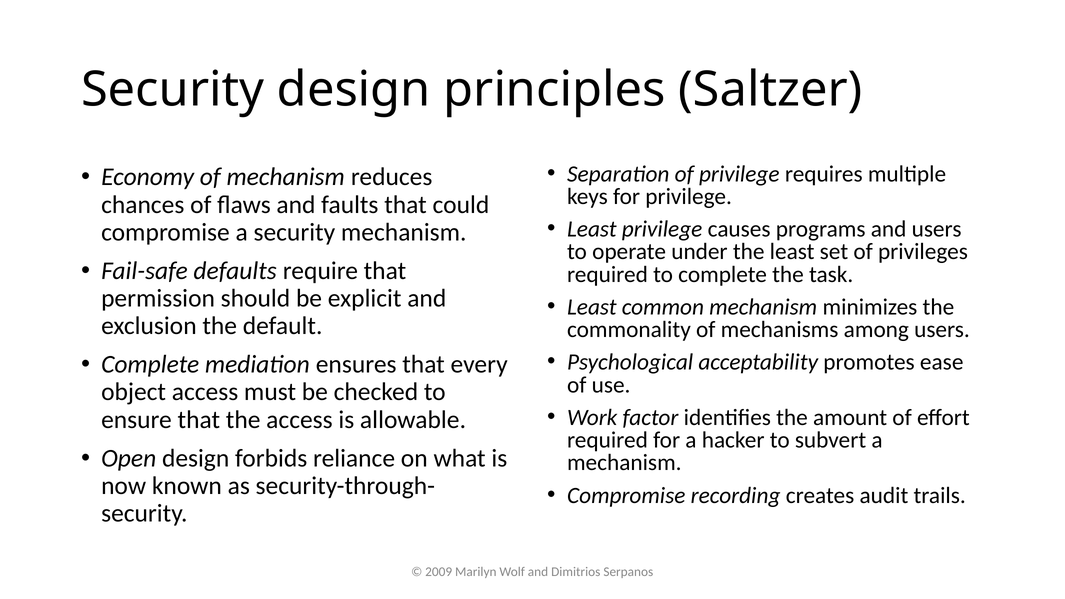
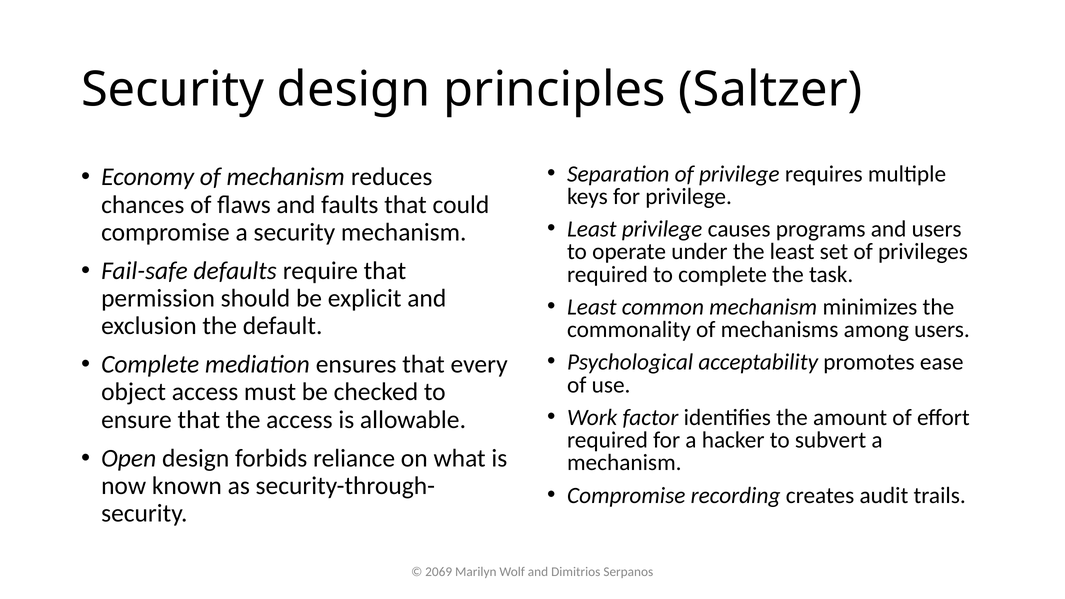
2009: 2009 -> 2069 (439, 572)
